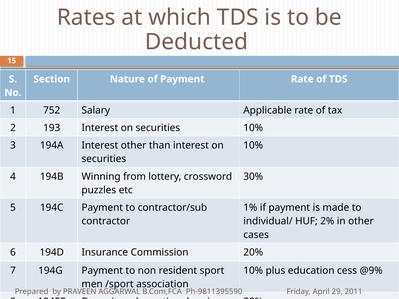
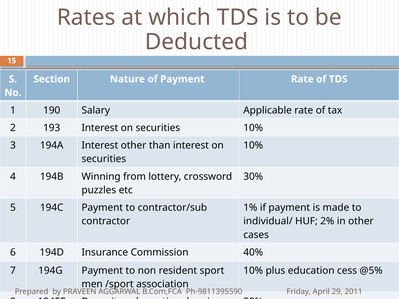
752: 752 -> 190 (52, 110)
Commission 20%: 20% -> 40% (253, 252)
@9%: @9% -> @5% (371, 271)
